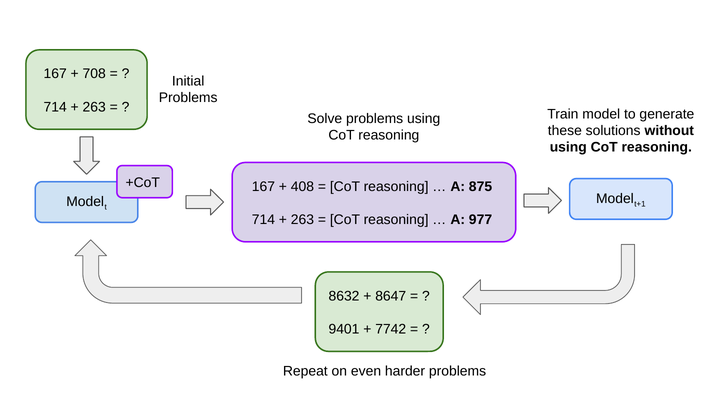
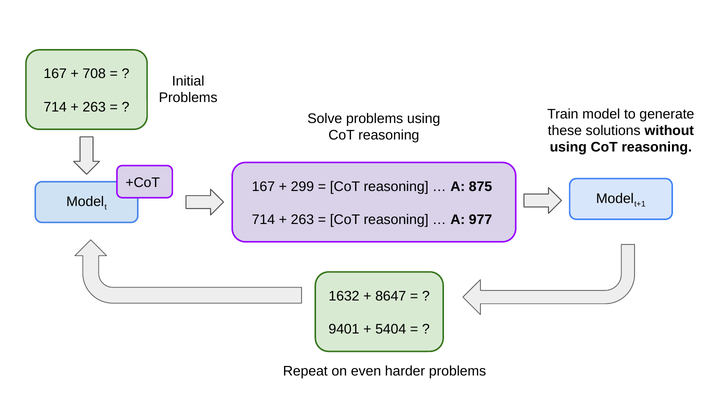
408: 408 -> 299 (302, 187)
8632: 8632 -> 1632 (344, 296)
7742: 7742 -> 5404 (391, 330)
